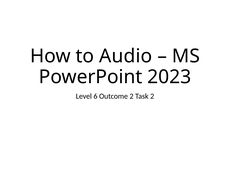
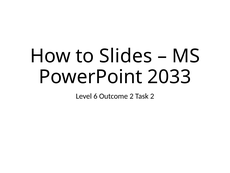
Audio: Audio -> Slides (126, 56)
2023: 2023 -> 2033 (169, 77)
